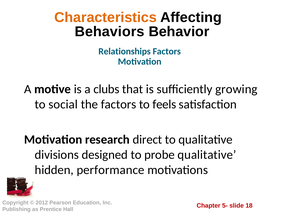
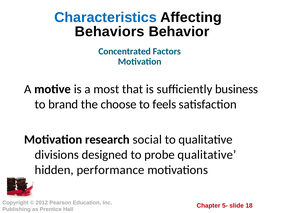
Characteristics colour: orange -> blue (106, 17)
Relationships: Relationships -> Concentrated (125, 51)
clubs: clubs -> most (106, 89)
growing: growing -> business (237, 89)
social: social -> brand (63, 104)
the factors: factors -> choose (119, 104)
direct: direct -> social (147, 140)
